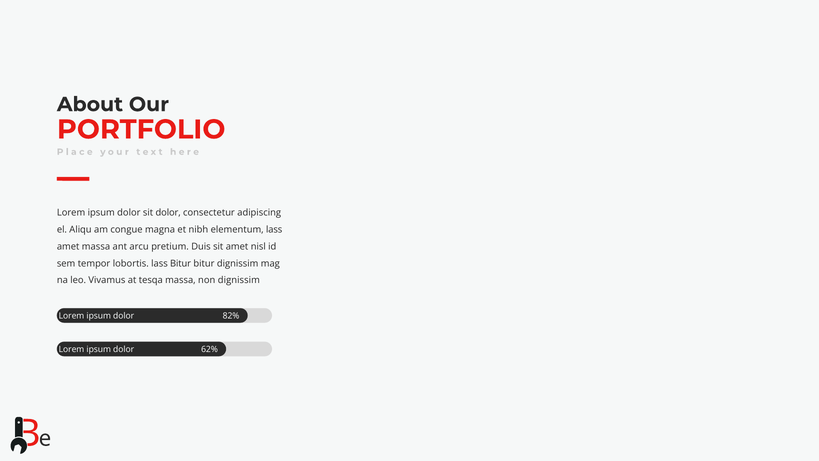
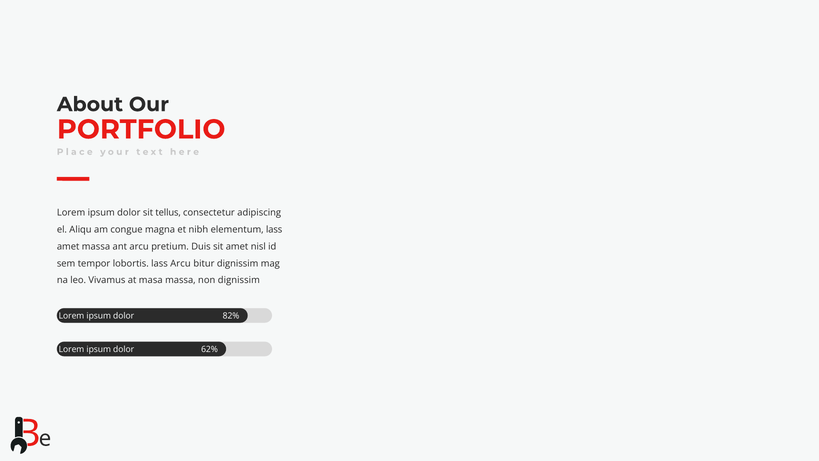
sit dolor: dolor -> tellus (168, 213)
lass Bitur: Bitur -> Arcu (180, 263)
tesqa: tesqa -> masa (151, 280)
